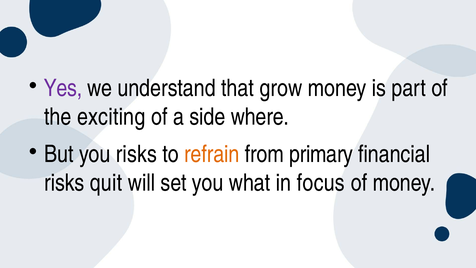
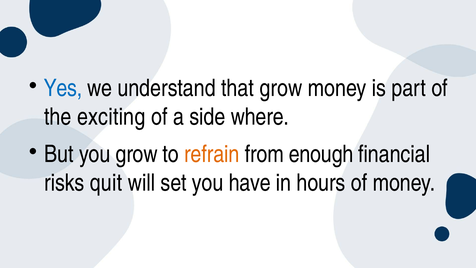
Yes colour: purple -> blue (63, 88)
you risks: risks -> grow (137, 154)
primary: primary -> enough (321, 154)
what: what -> have (250, 183)
focus: focus -> hours (321, 183)
